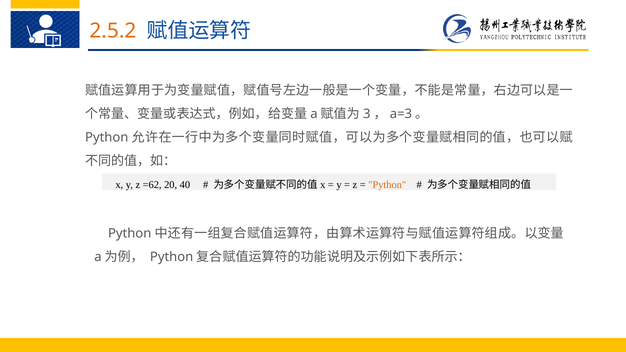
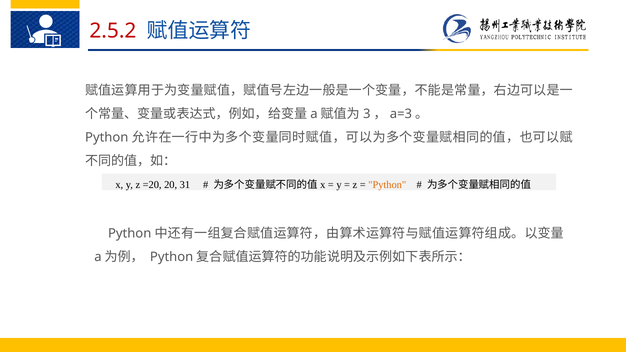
2.5.2 colour: orange -> red (113, 31)
=62: =62 -> =20 (152, 185)
40: 40 -> 31 (185, 185)
